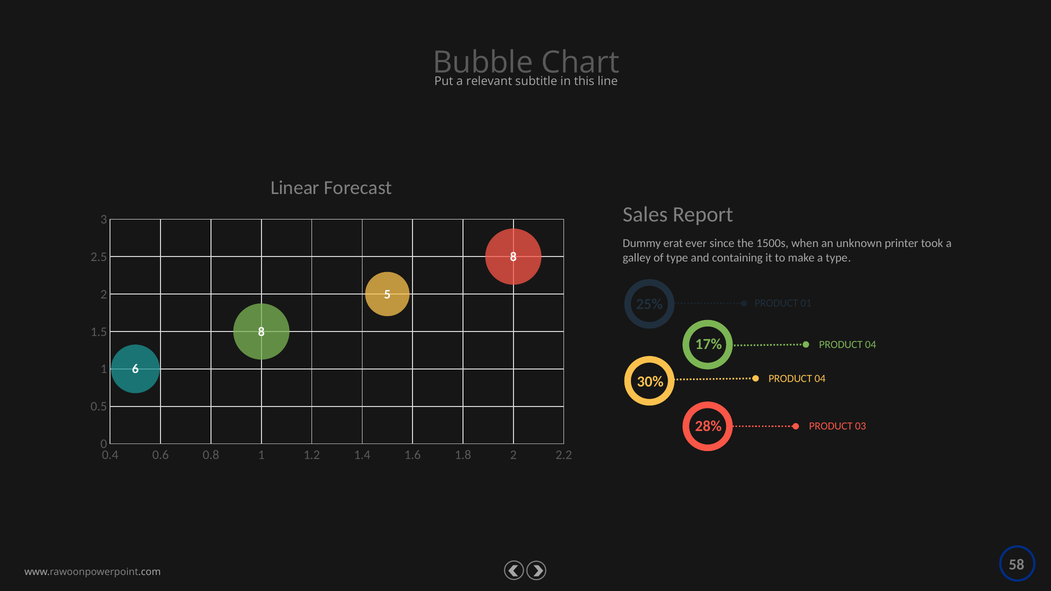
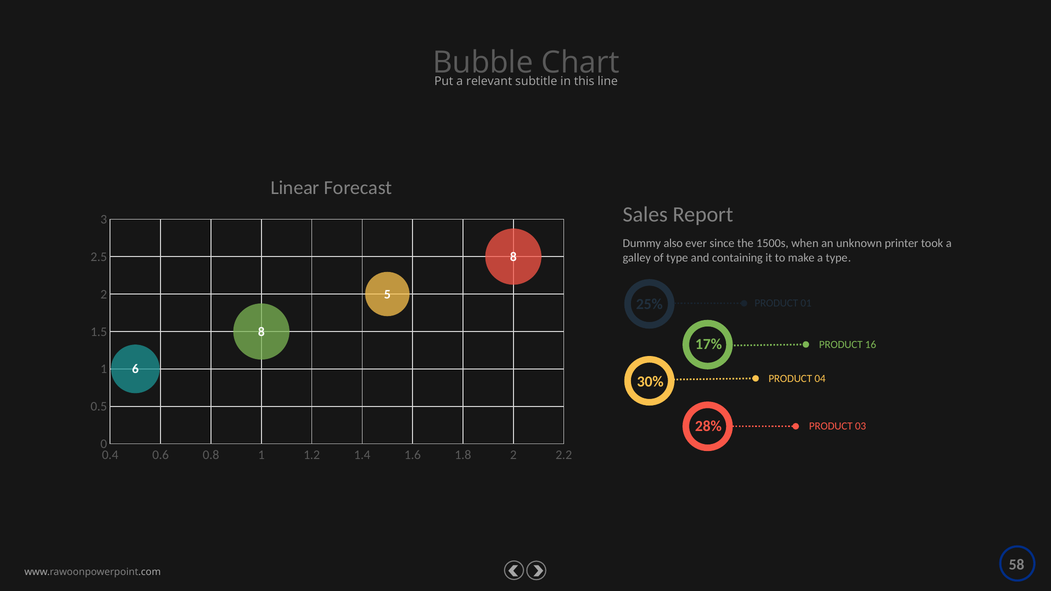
erat: erat -> also (673, 243)
04: 04 -> 16 (871, 345)
